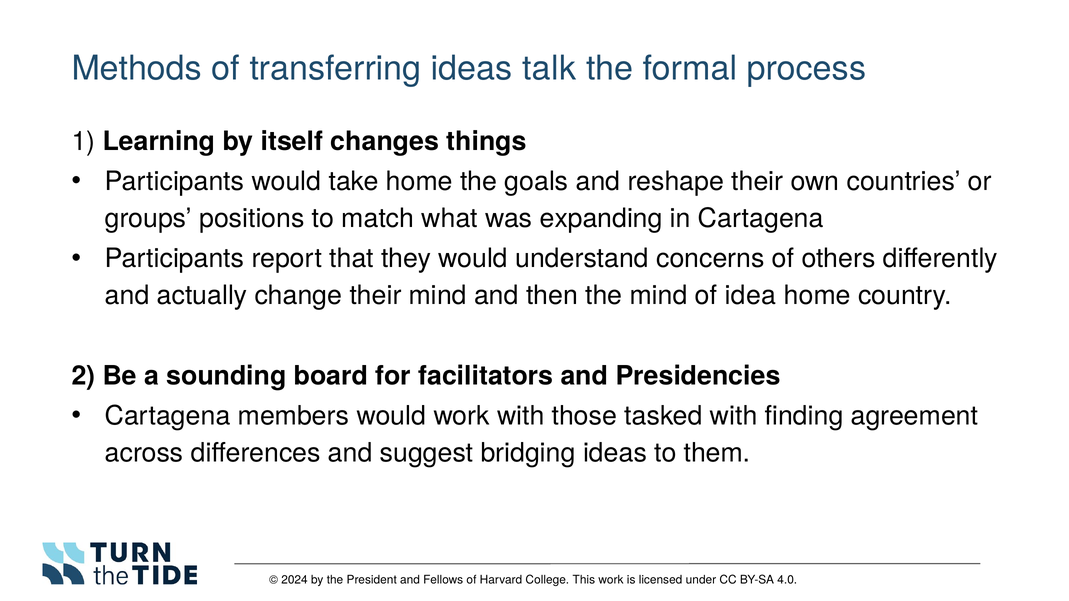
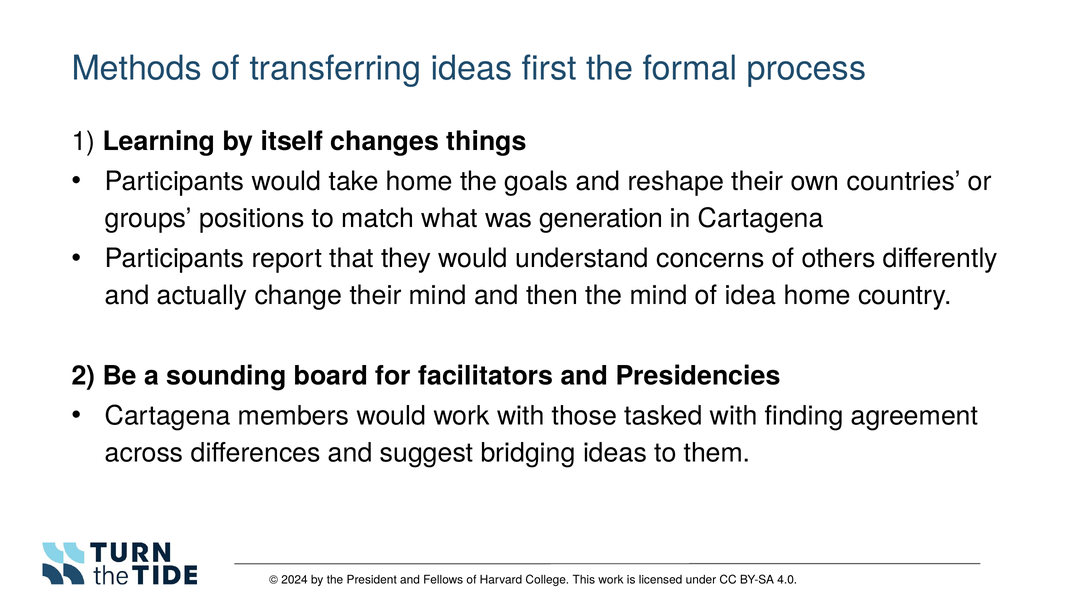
talk: talk -> first (549, 68)
expanding: expanding -> generation (601, 219)
